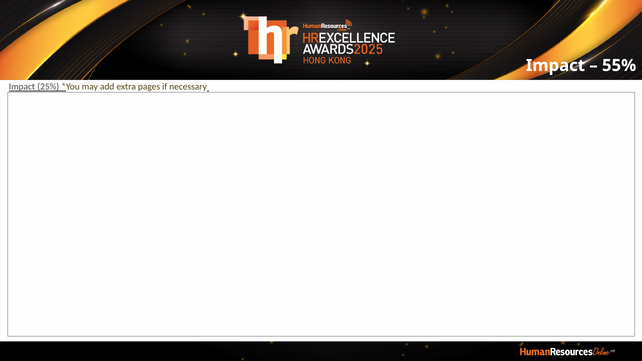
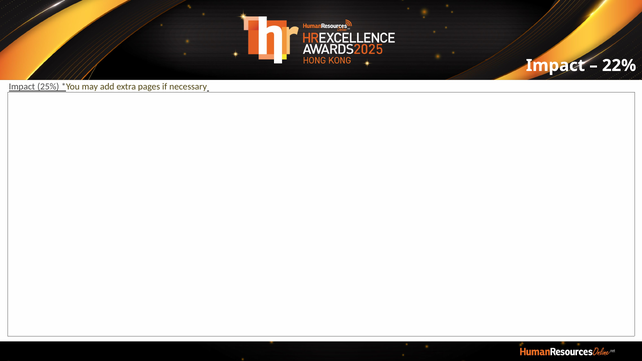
55%: 55% -> 22% (619, 65)
